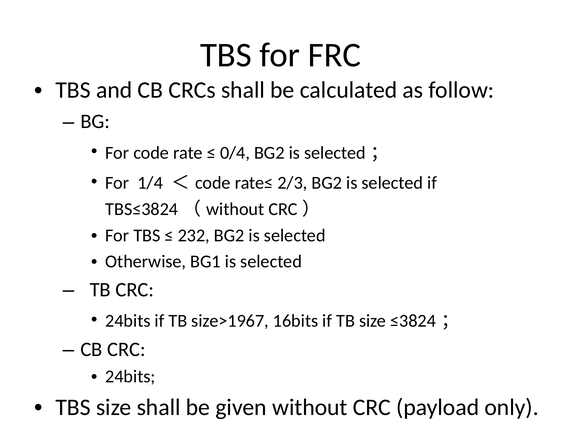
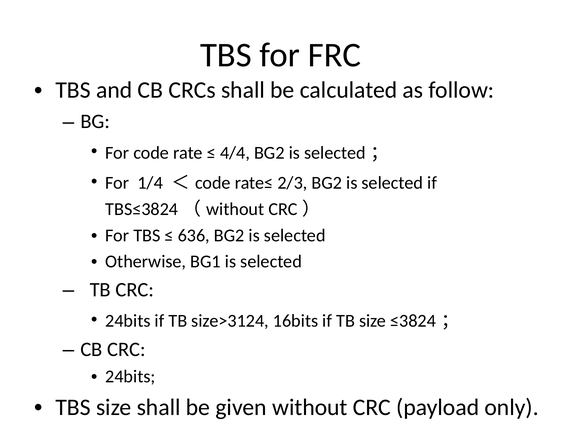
0/4: 0/4 -> 4/4 (235, 153)
232: 232 -> 636 (194, 236)
size>1967: size>1967 -> size>3124 (230, 321)
